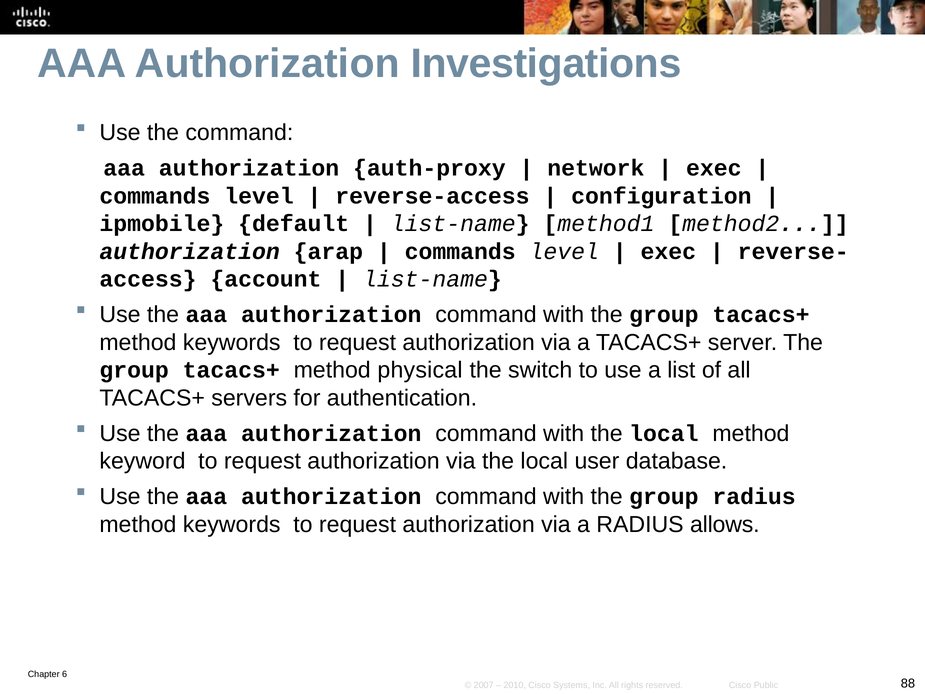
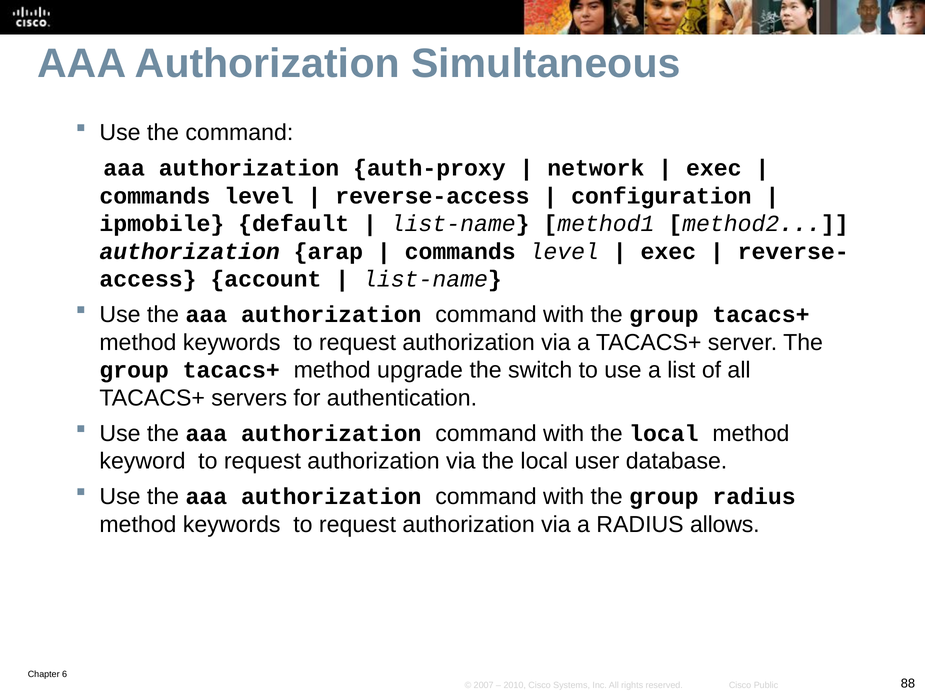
Investigations: Investigations -> Simultaneous (546, 63)
physical: physical -> upgrade (420, 370)
